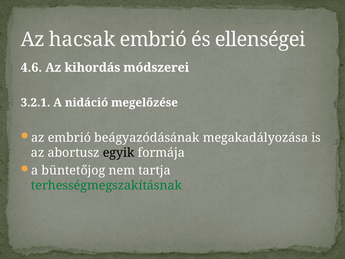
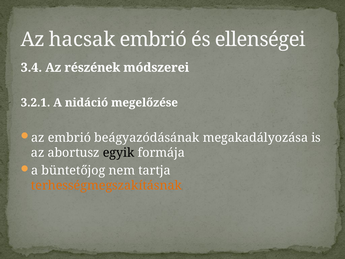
4.6: 4.6 -> 3.4 (31, 68)
kihordás: kihordás -> részének (92, 68)
terhességmegszakításnak colour: green -> orange (106, 185)
